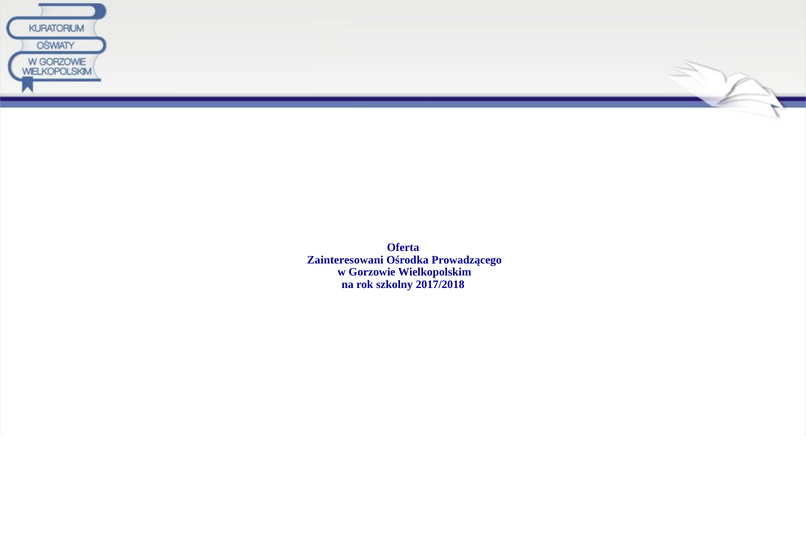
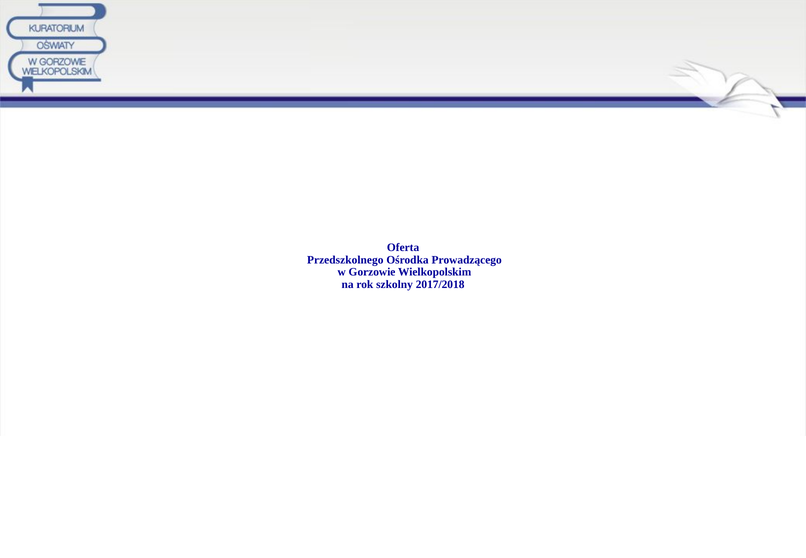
Zainteresowani: Zainteresowani -> Przedszkolnego (345, 260)
